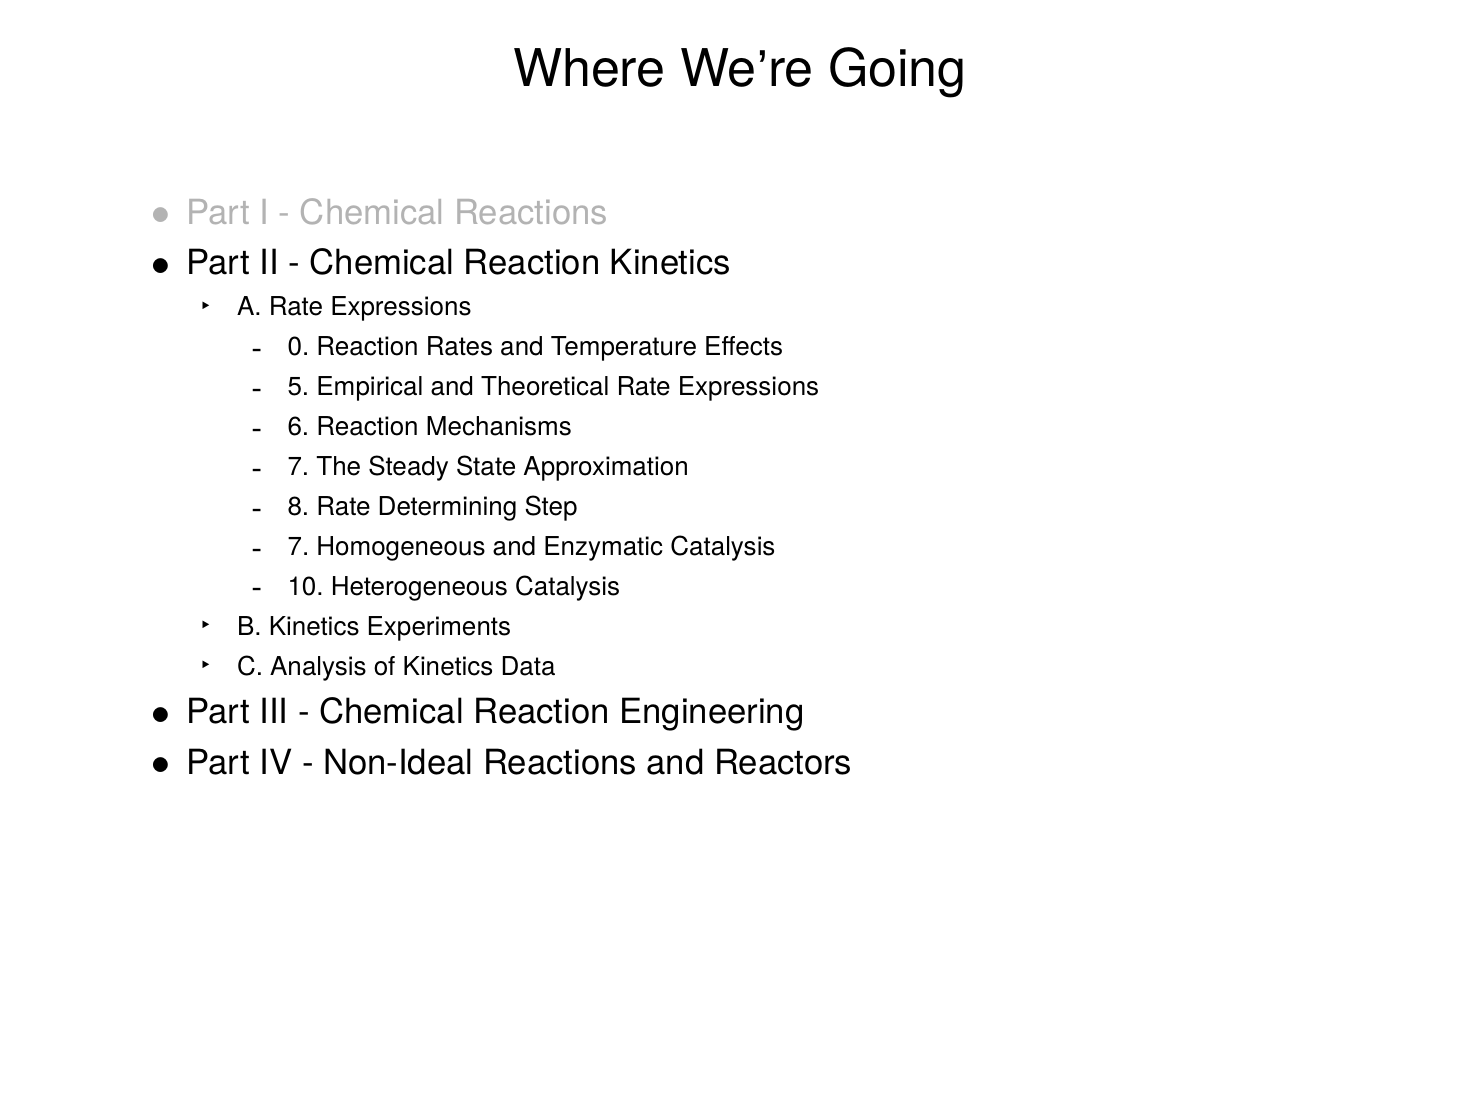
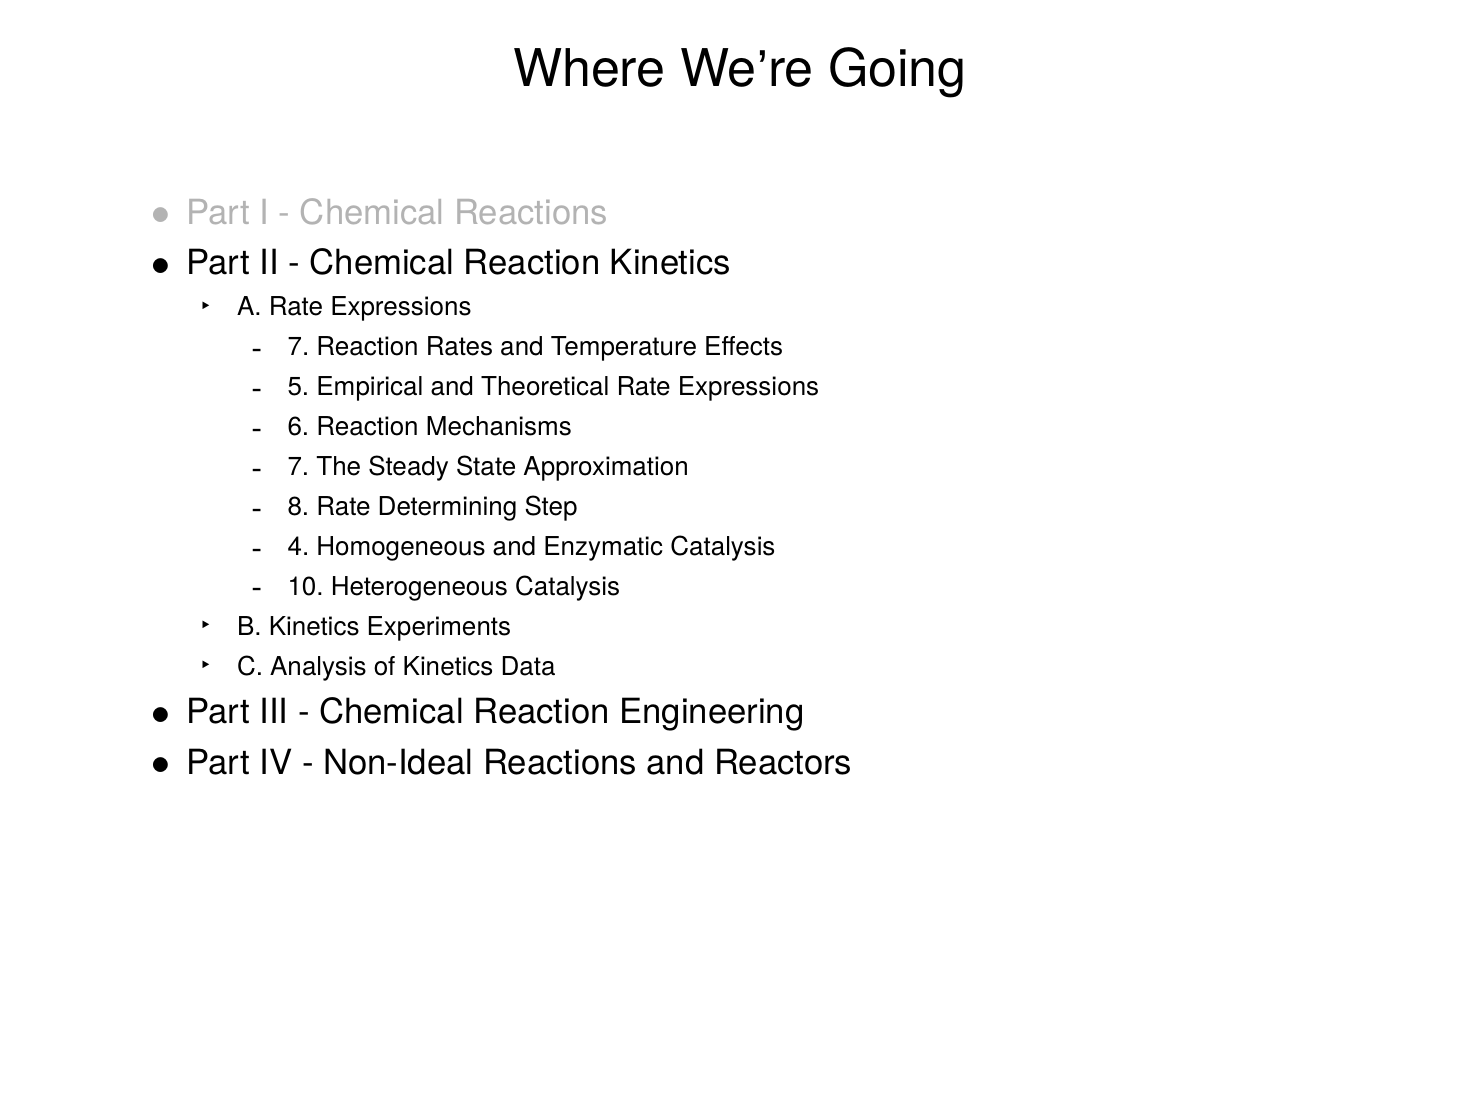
0: 0 -> 7 (298, 347)
7: 7 -> 4 (298, 547)
